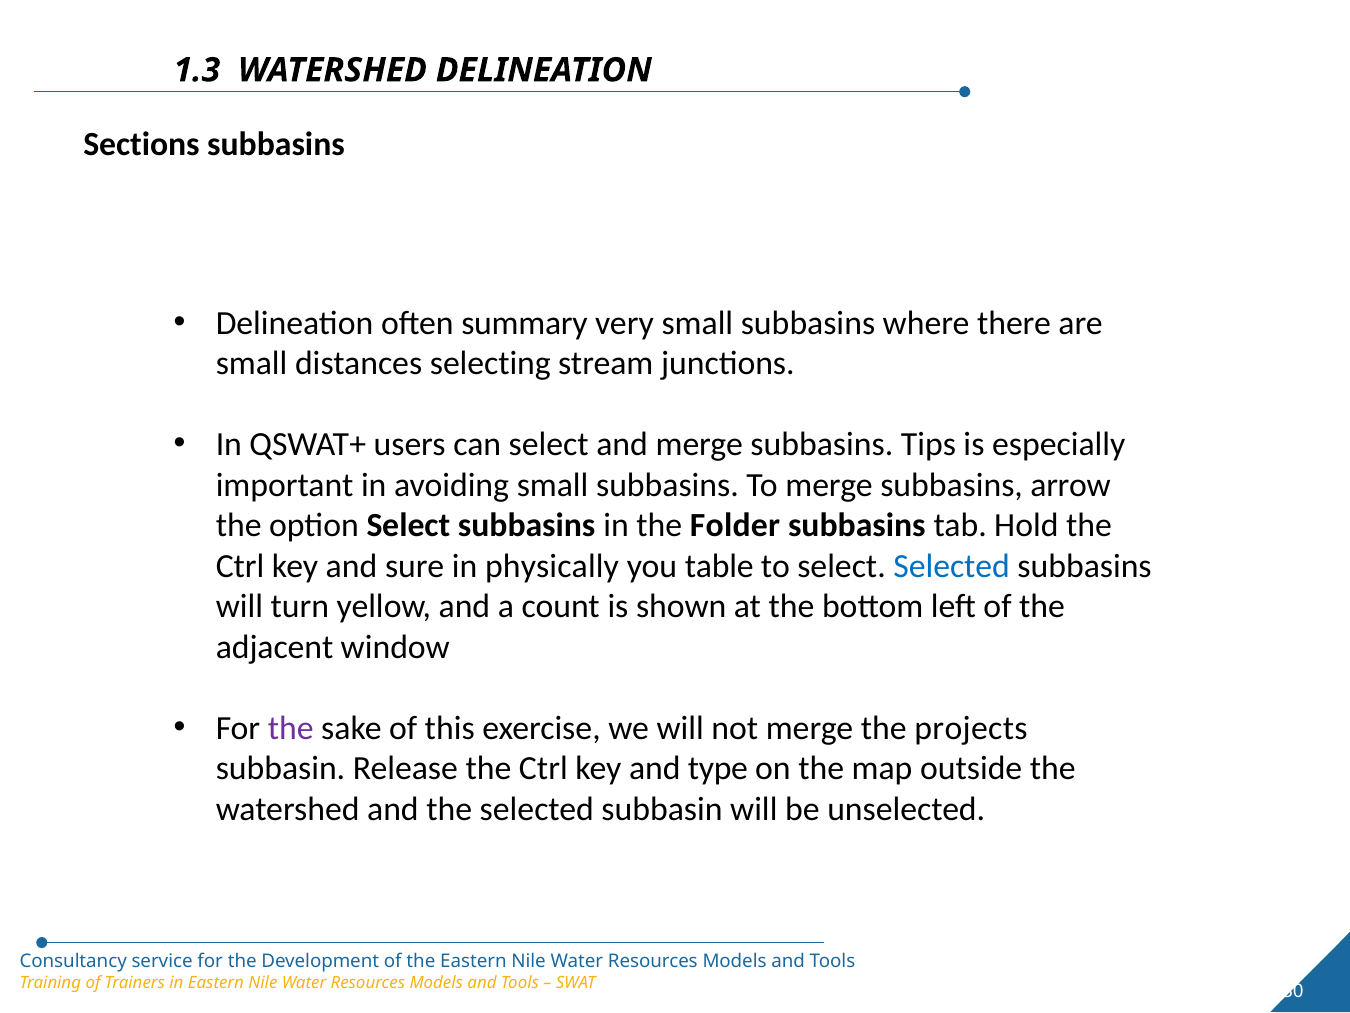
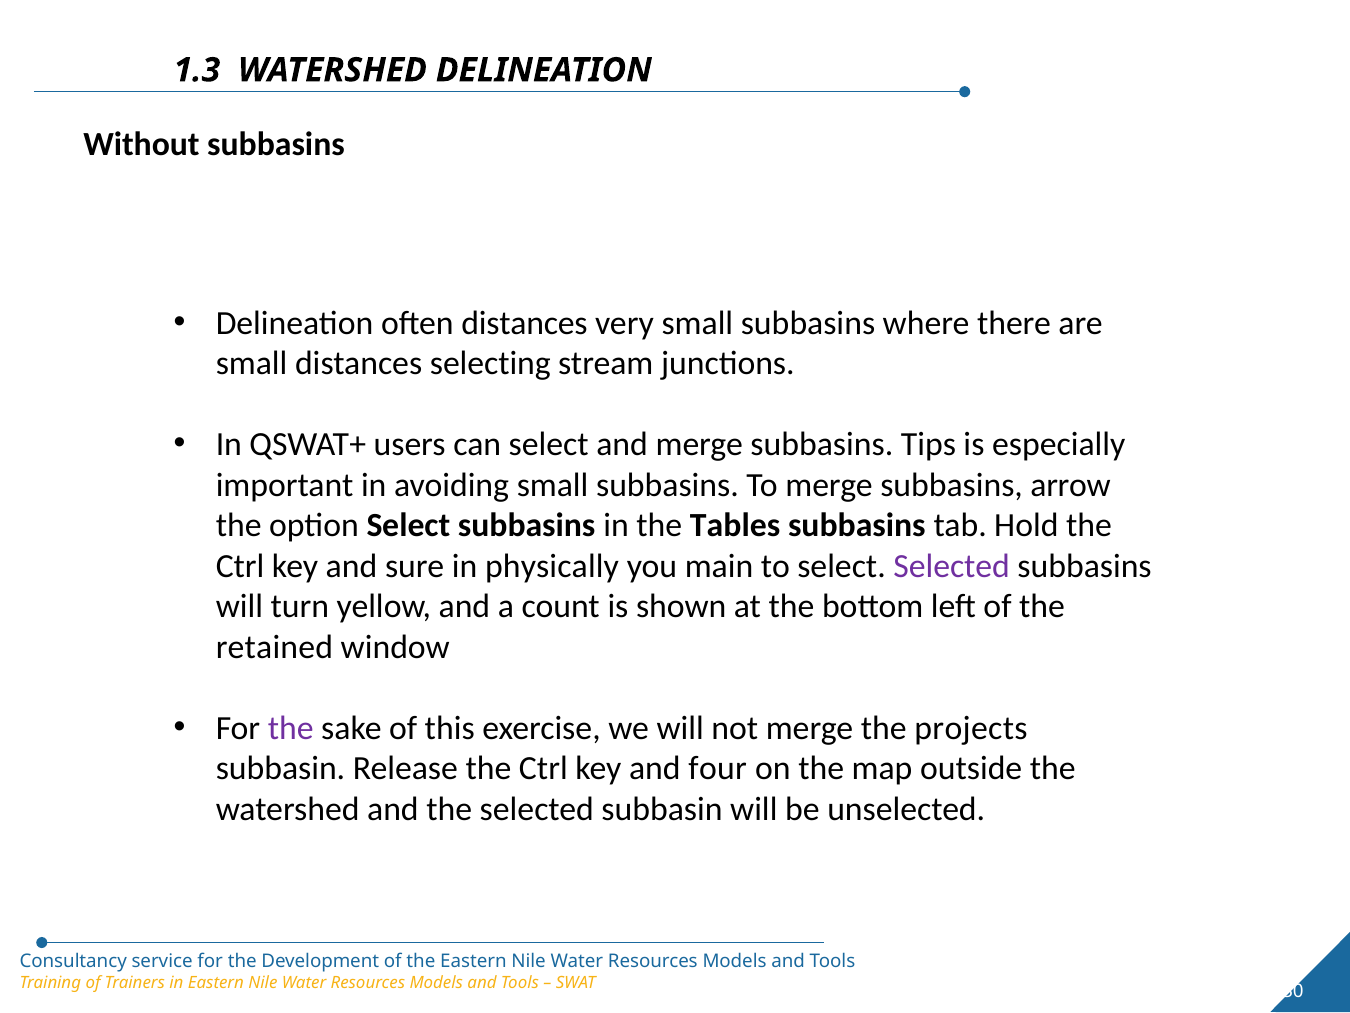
Sections: Sections -> Without (141, 144)
often summary: summary -> distances (524, 323)
Folder: Folder -> Tables (735, 525)
table: table -> main (719, 566)
Selected colour: blue -> purple (952, 566)
adjacent: adjacent -> retained (274, 647)
type: type -> four (718, 768)
